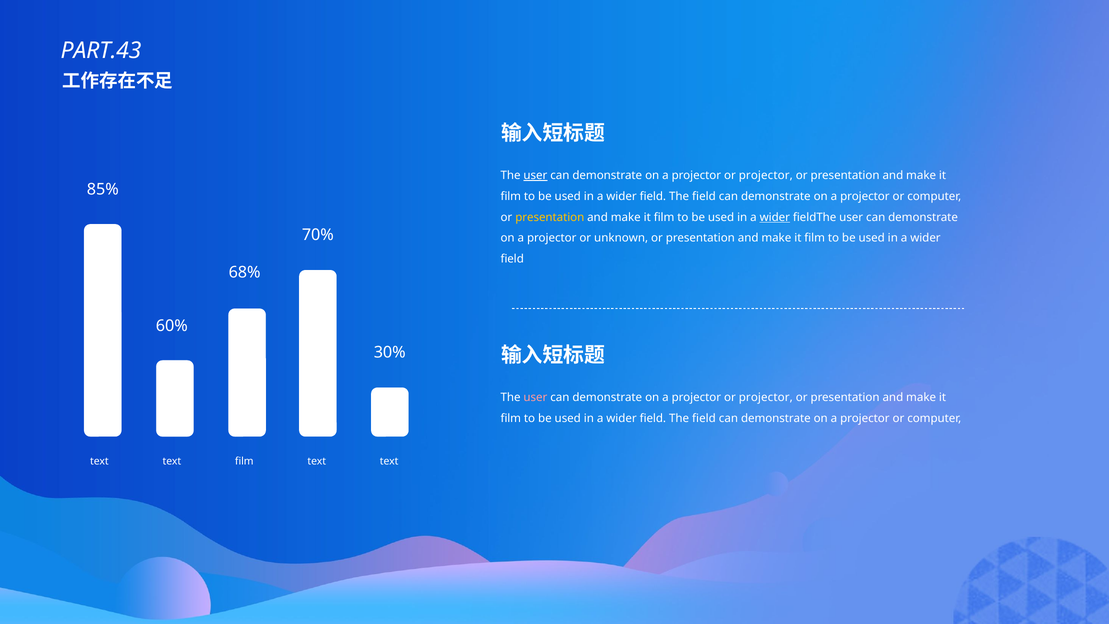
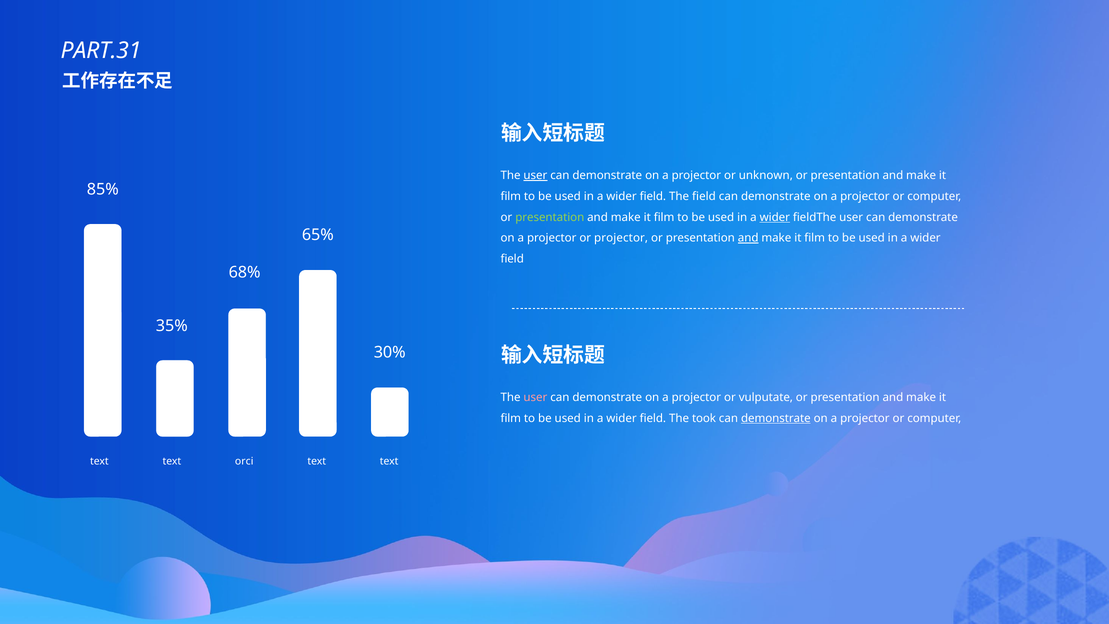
PART.43: PART.43 -> PART.31 (101, 50)
projector: projector -> unknown (766, 176)
presentation colour: yellow -> light green (550, 217)
70%: 70% -> 65% (318, 235)
or unknown: unknown -> projector (621, 238)
and underline: none -> present (748, 238)
60%: 60% -> 35% (172, 326)
projector: projector -> vulputate (766, 397)
field: field -> took (704, 418)
demonstrate underline: none -> present (776, 418)
text film: film -> orci (244, 461)
